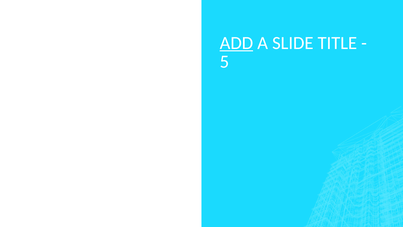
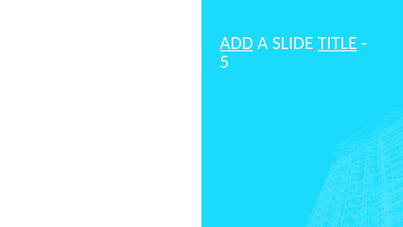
TITLE underline: none -> present (337, 43)
